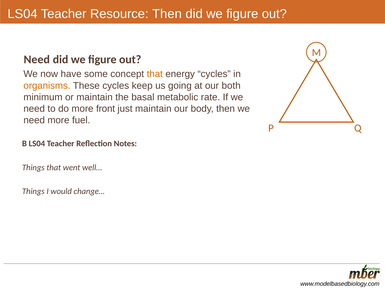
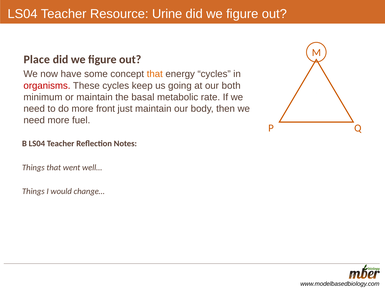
Resource Then: Then -> Urine (167, 14)
Need: Need -> Place (37, 59)
organisms colour: orange -> red (47, 86)
